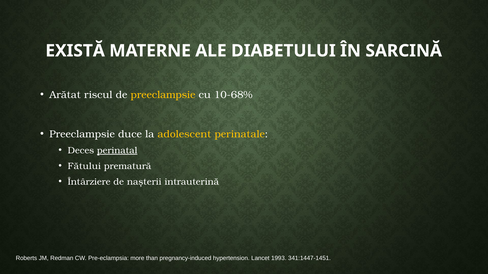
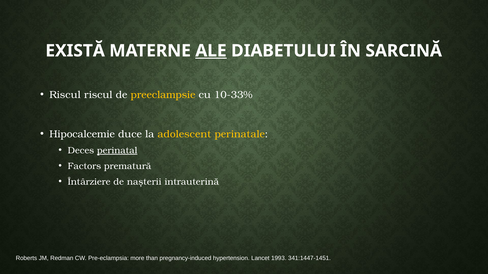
ALE underline: none -> present (211, 51)
Arătat: Arătat -> Riscul (65, 95)
10-68%: 10-68% -> 10-33% (233, 95)
Preeclampsie: Preeclampsie -> Hipocalcemie (82, 134)
Fătului: Fătului -> Factors (84, 166)
